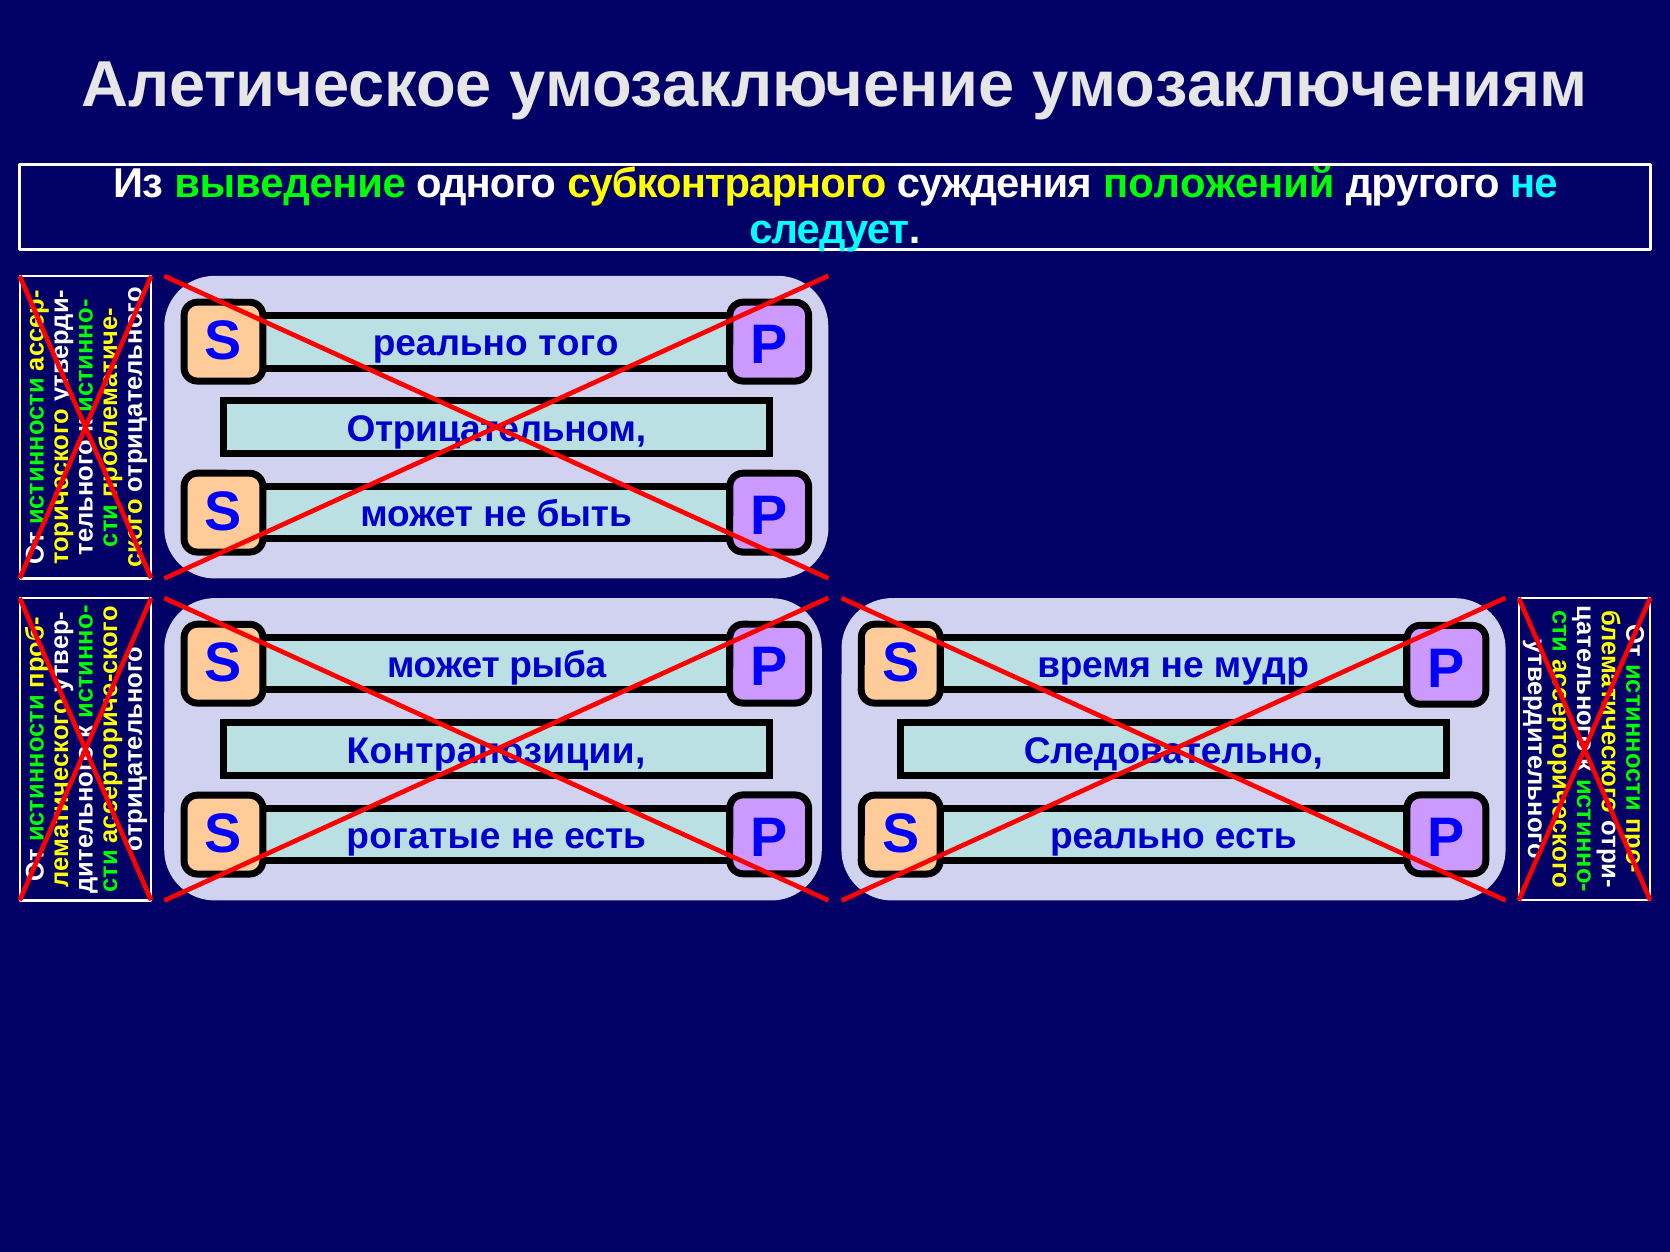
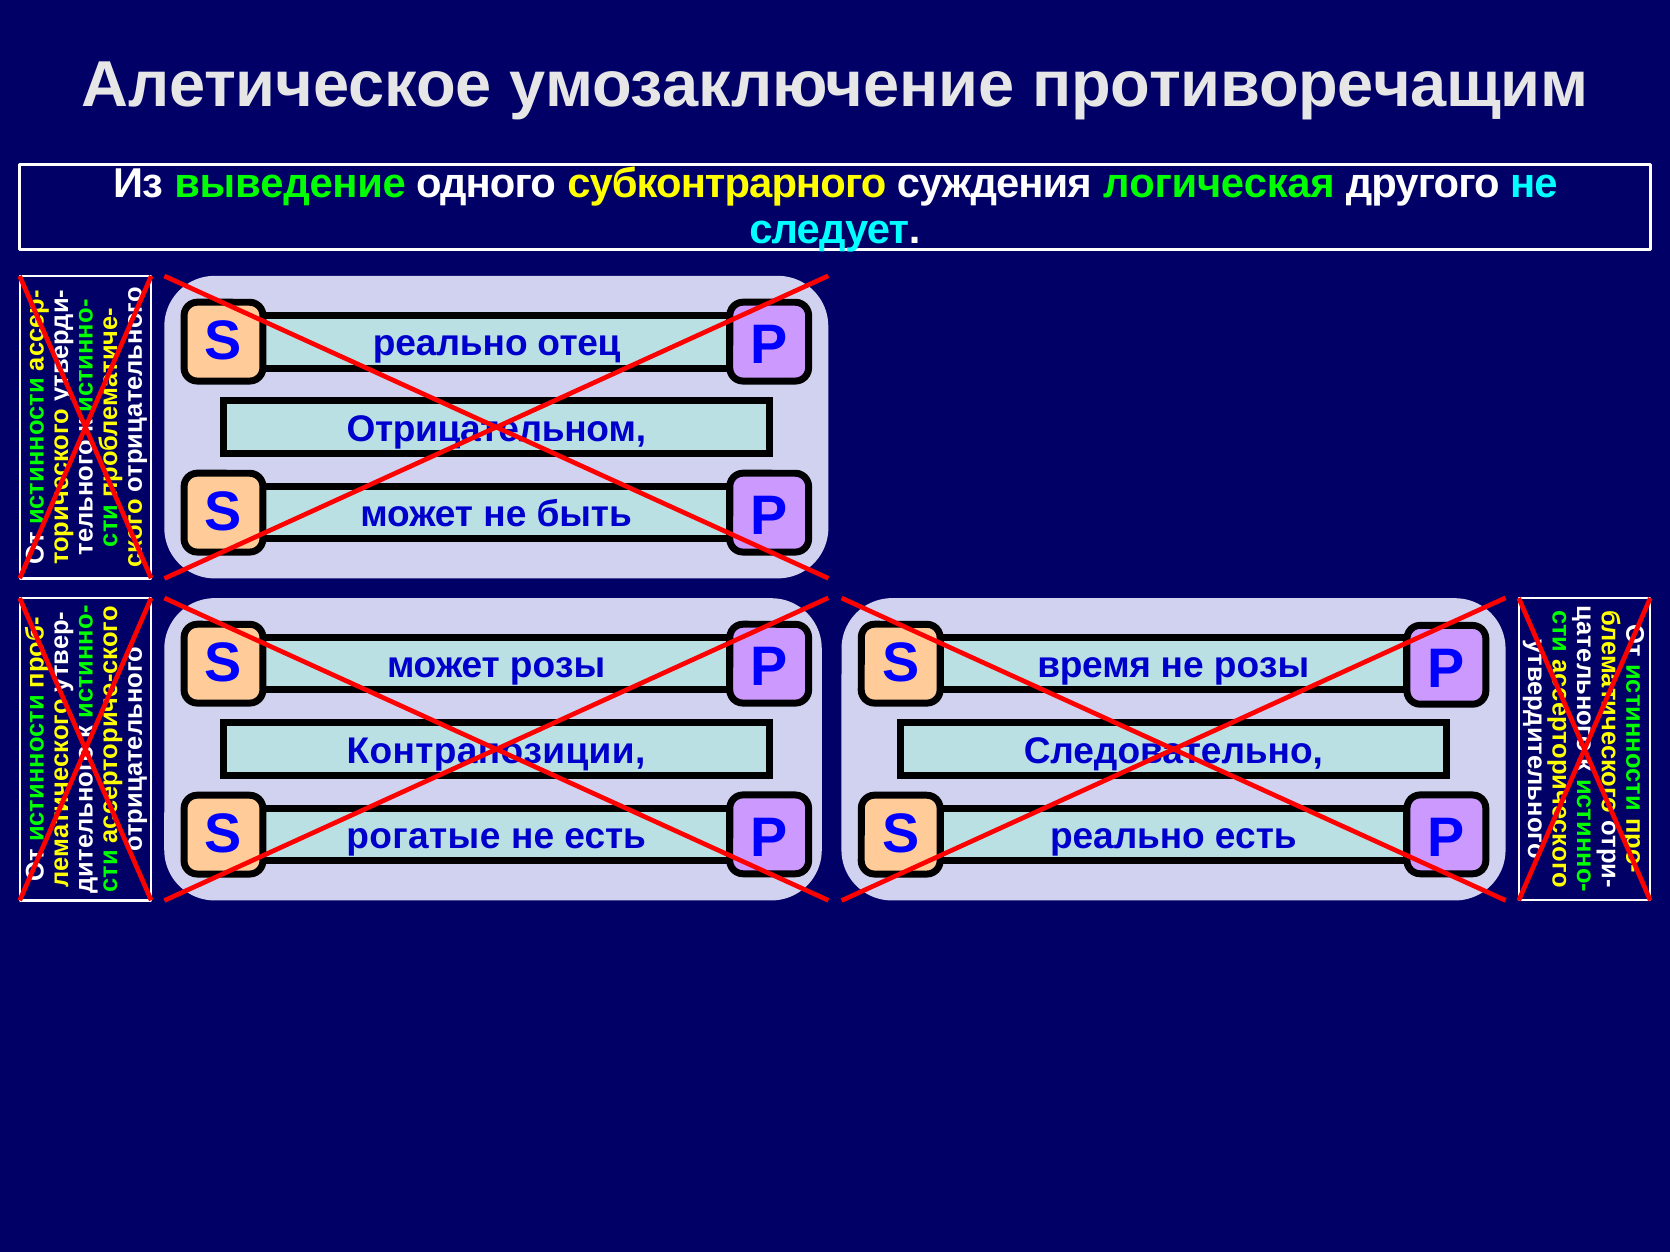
умозаключениям: умозаключениям -> противоречащим (1310, 85)
положений: положений -> логическая (1219, 184)
того: того -> отец (579, 344)
может рыба: рыба -> розы (558, 666)
не мудр: мудр -> розы (1262, 666)
